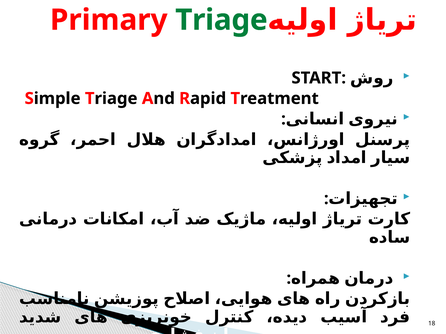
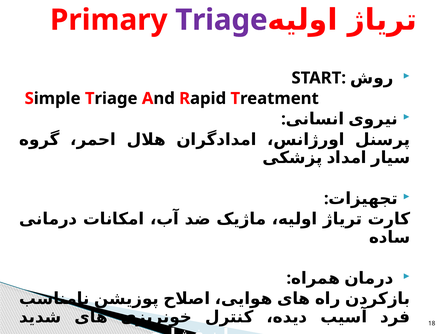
Triage colour: green -> purple (221, 20)
